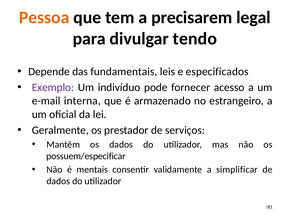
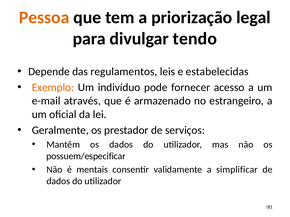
precisarem: precisarem -> priorização (192, 17)
fundamentais: fundamentais -> regulamentos (124, 72)
especificados: especificados -> estabelecidas (217, 72)
Exemplo colour: purple -> orange (53, 88)
interna: interna -> através (82, 101)
